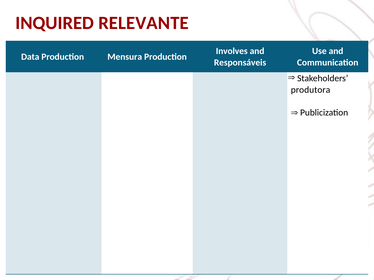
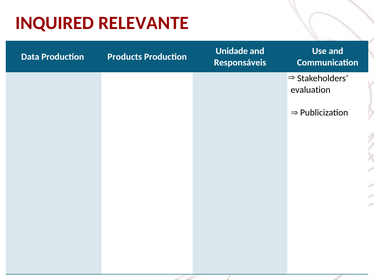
Involves: Involves -> Unidade (232, 51)
Mensura: Mensura -> Products (125, 57)
produtora: produtora -> evaluation (311, 90)
